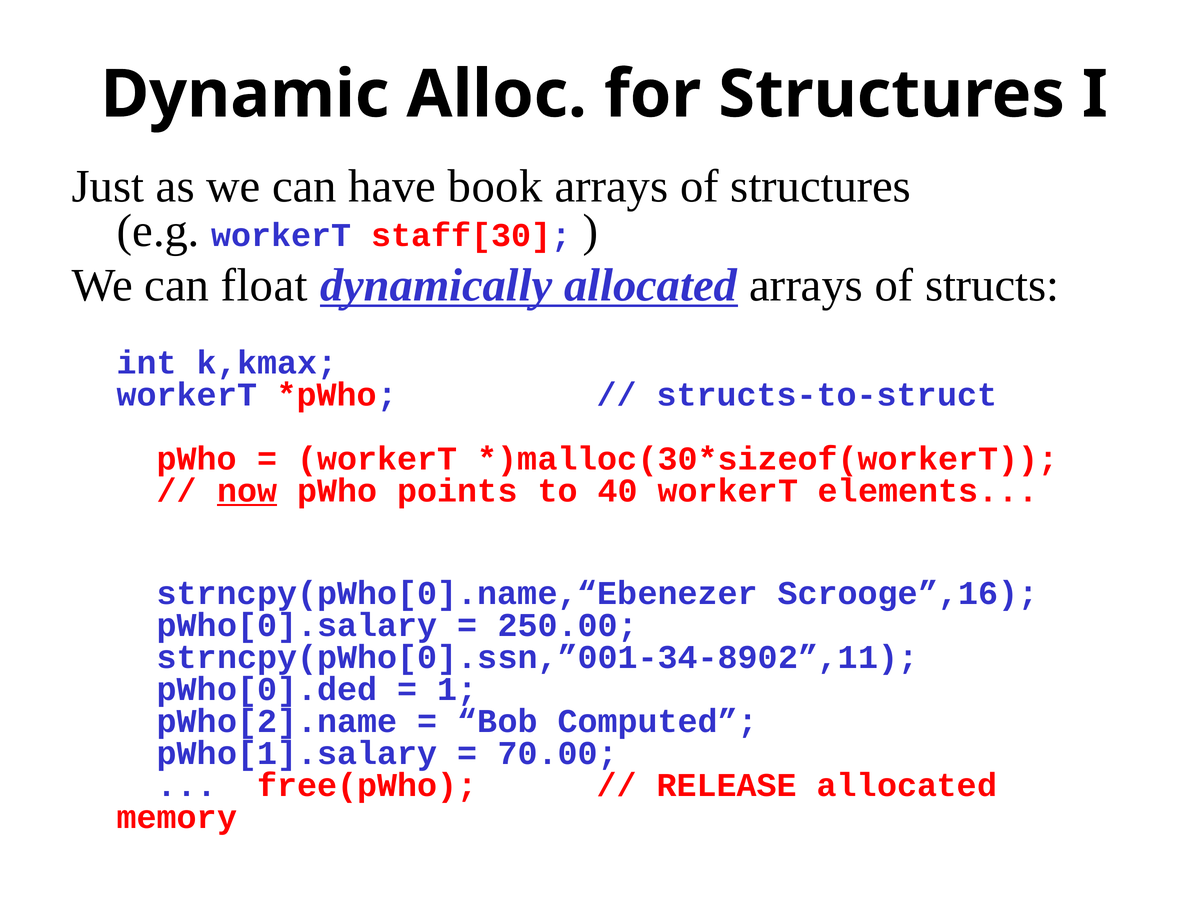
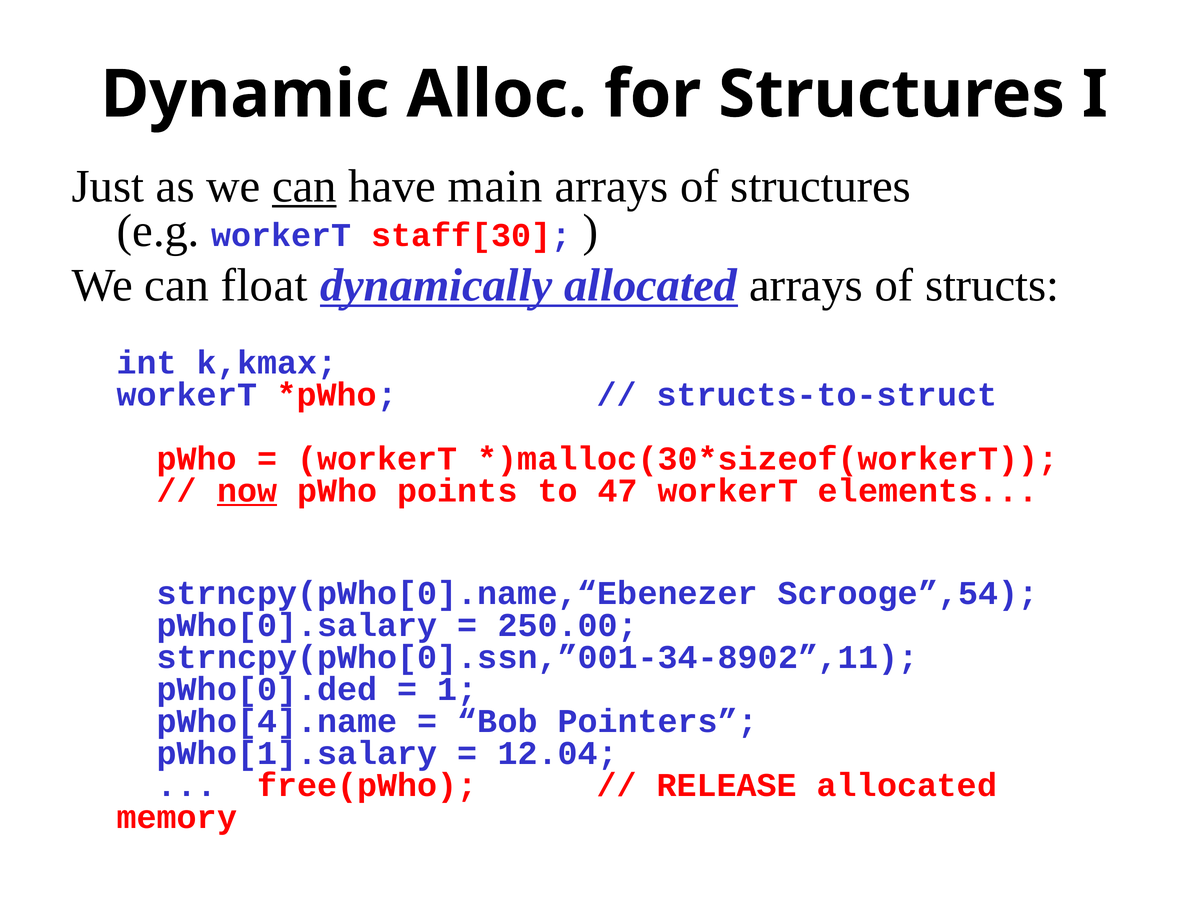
can underline: none -> present (304, 186)
book: book -> main (495, 186)
40: 40 -> 47 (618, 491)
Scrooge”,16: Scrooge”,16 -> Scrooge”,54 (908, 594)
pWho[2].name: pWho[2].name -> pWho[4].name (277, 722)
Computed: Computed -> Pointers (658, 722)
70.00: 70.00 -> 12.04 (558, 754)
